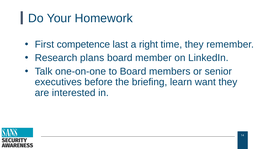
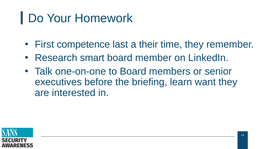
right: right -> their (148, 44)
plans: plans -> smart (92, 58)
